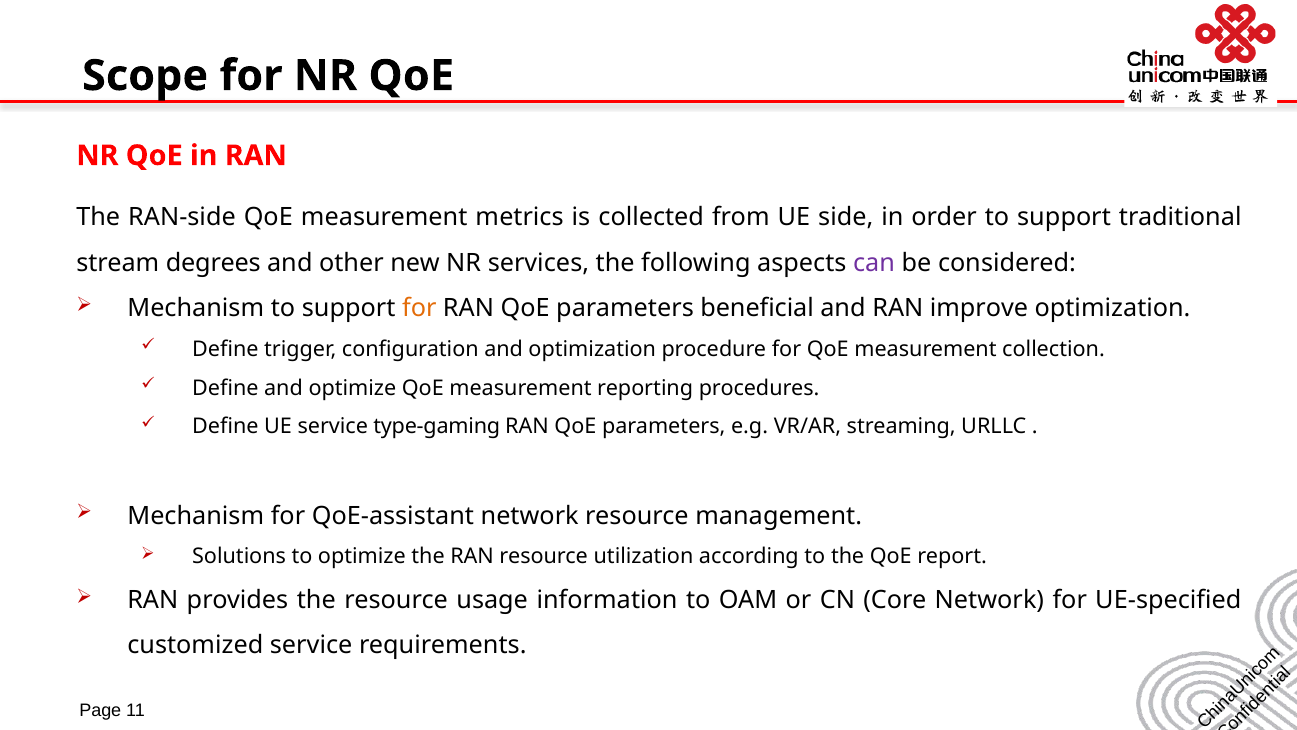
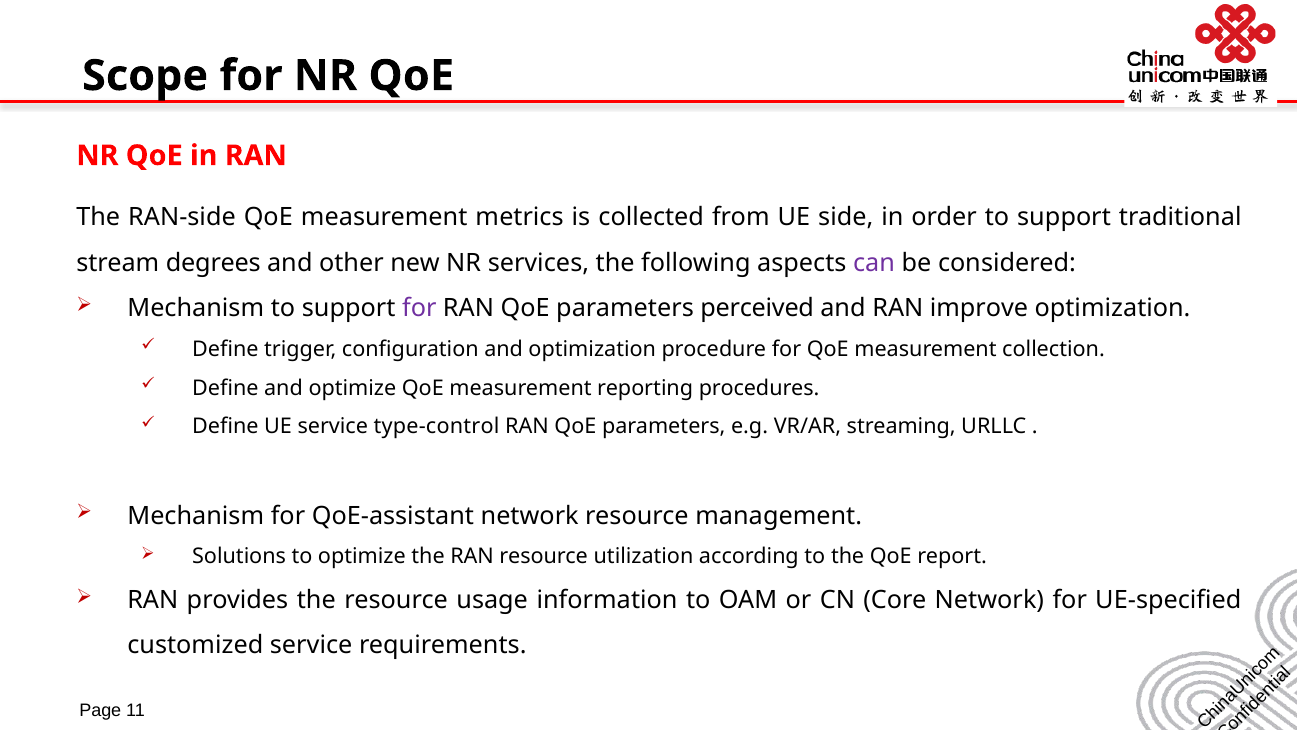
for colour: orange -> purple (419, 308)
beneficial: beneficial -> perceived (757, 308)
type-gaming: type-gaming -> type-control (437, 427)
